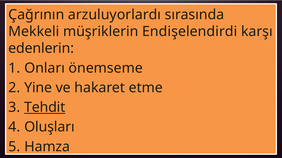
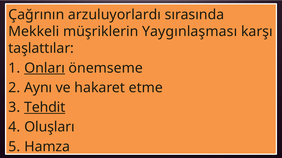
Endişelendirdi: Endişelendirdi -> Yaygınlaşması (190, 32)
edenlerin: edenlerin -> taşlattılar (41, 49)
Onları underline: none -> present (45, 68)
Yine: Yine -> Aynı (38, 88)
